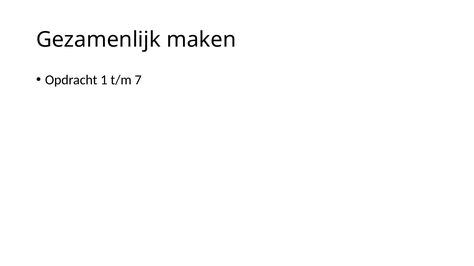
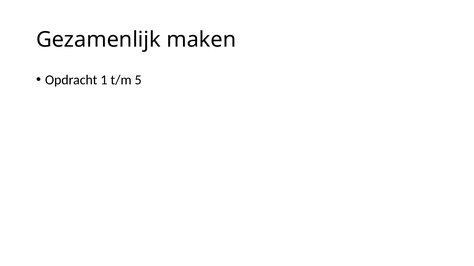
7: 7 -> 5 (138, 80)
